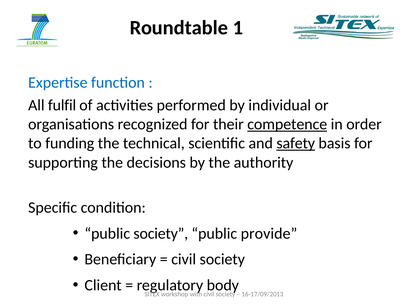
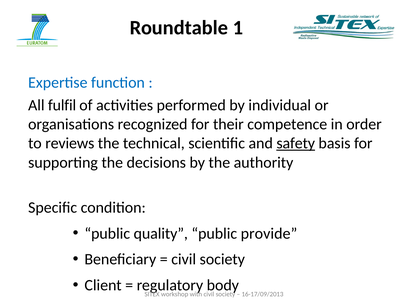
competence underline: present -> none (287, 124)
funding: funding -> reviews (70, 143)
public society: society -> quality (161, 233)
